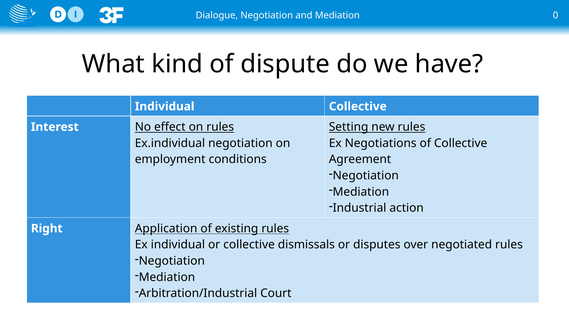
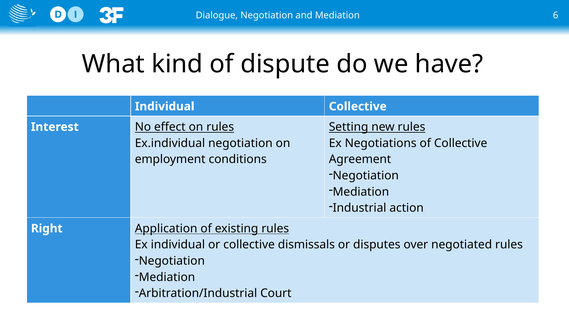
0: 0 -> 6 (556, 15)
